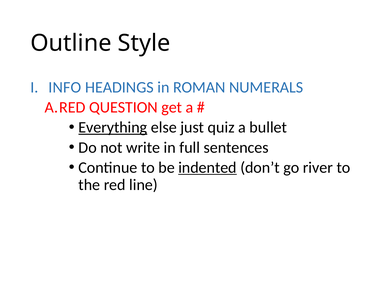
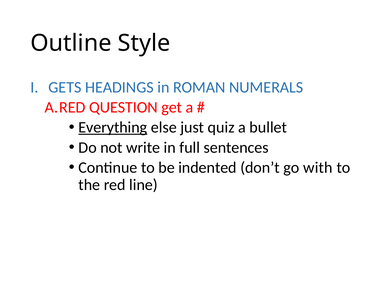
INFO: INFO -> GETS (65, 87)
indented underline: present -> none (207, 167)
river: river -> with (318, 167)
